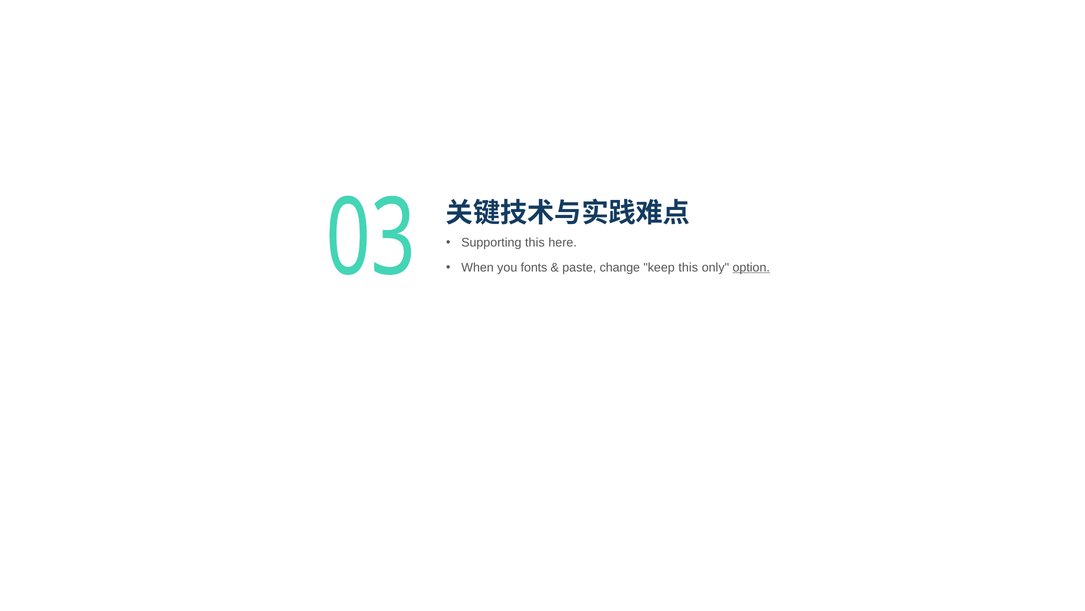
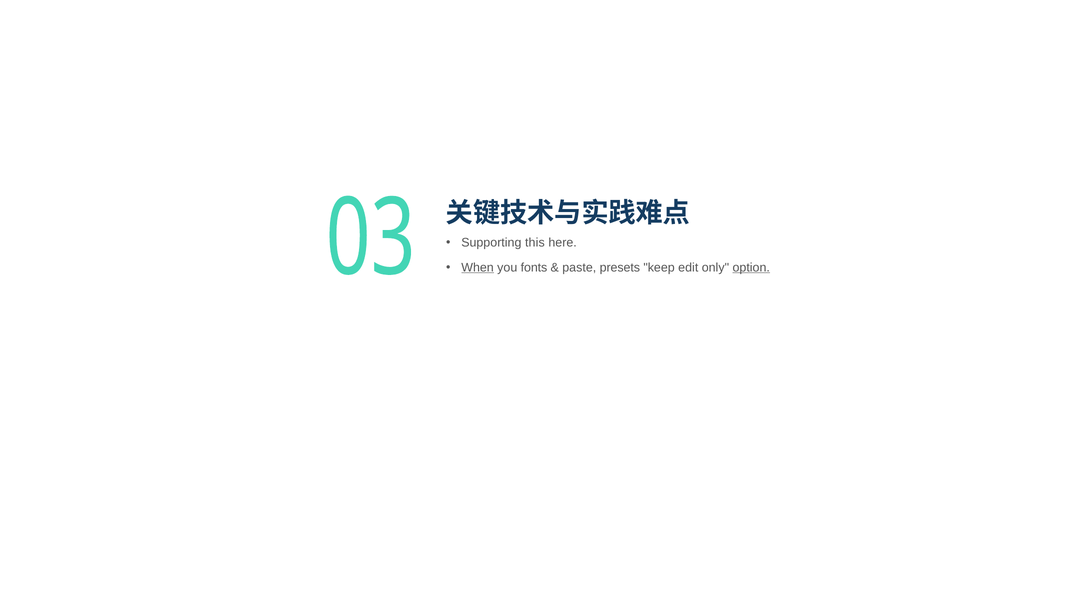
When underline: none -> present (478, 267)
change: change -> presets (620, 267)
keep this: this -> edit (688, 267)
